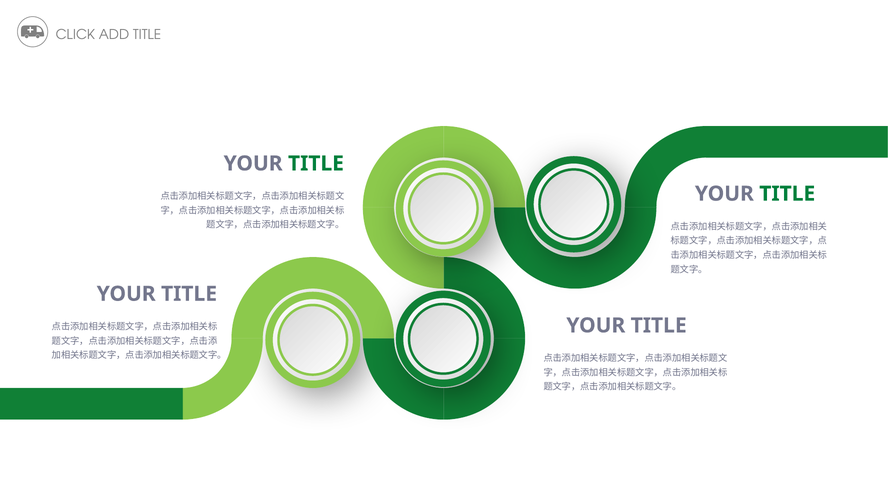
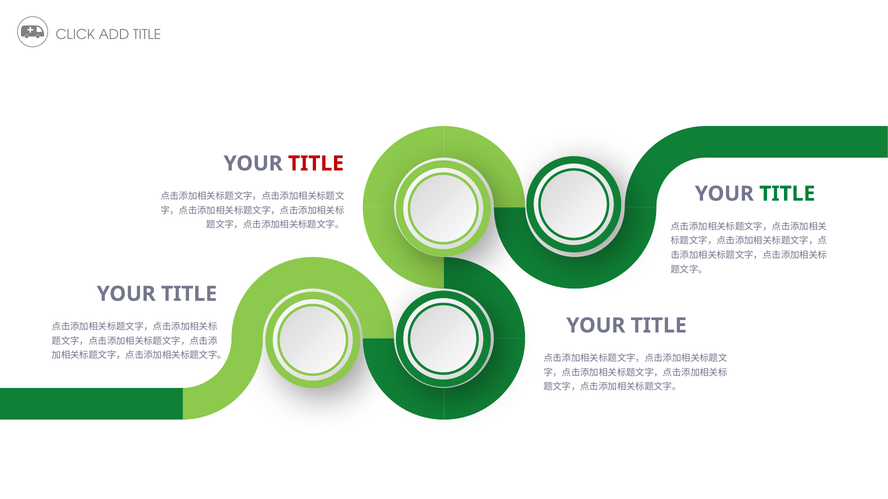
TITLE colour: green -> red (316, 164)
